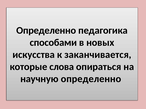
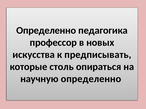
способами: способами -> профессор (53, 43)
заканчивается: заканчивается -> предписывать (98, 55)
слова: слова -> столь (62, 67)
